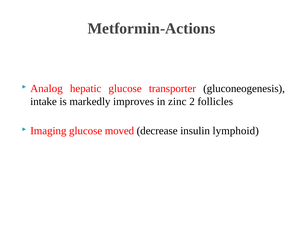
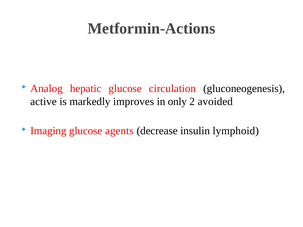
transporter: transporter -> circulation (172, 89)
intake: intake -> active (43, 102)
zinc: zinc -> only (177, 102)
follicles: follicles -> avoided (215, 102)
moved: moved -> agents (119, 131)
